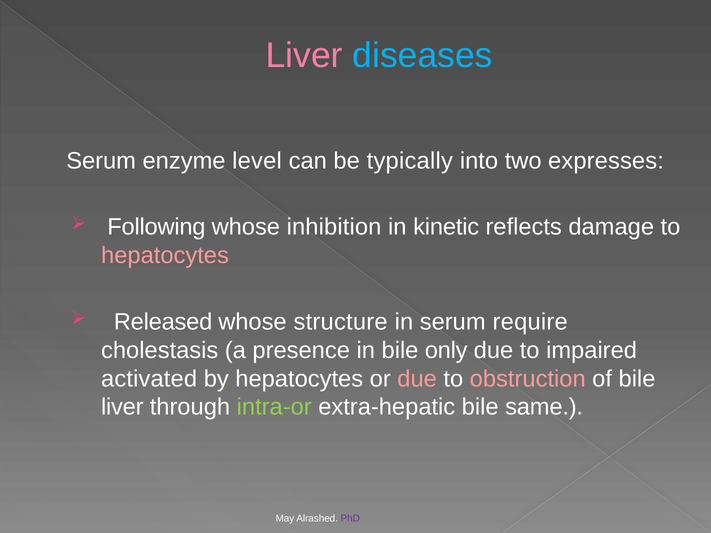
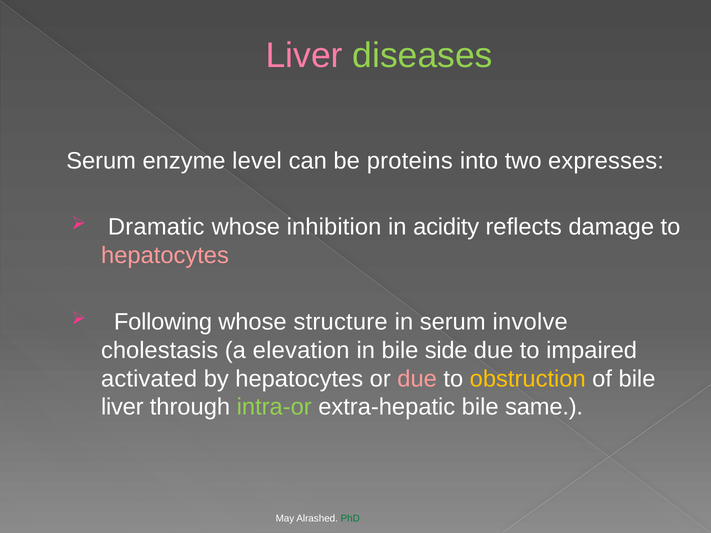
diseases colour: light blue -> light green (423, 56)
typically: typically -> proteins (410, 161)
Following: Following -> Dramatic (156, 227)
kinetic: kinetic -> acidity (446, 227)
Released: Released -> Following (163, 322)
require: require -> involve (530, 322)
presence: presence -> elevation (301, 350)
only: only -> side (446, 350)
obstruction colour: pink -> yellow (528, 379)
PhD colour: purple -> green (350, 519)
